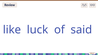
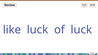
of said: said -> luck (81, 30)
